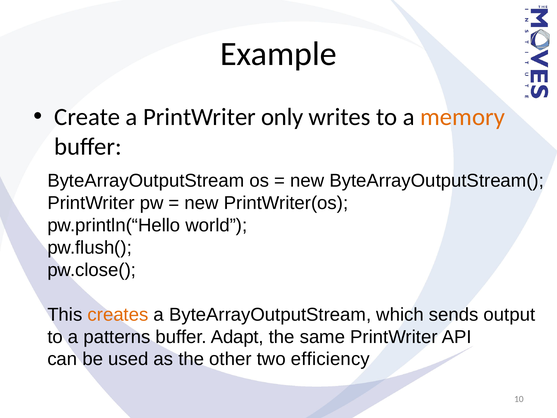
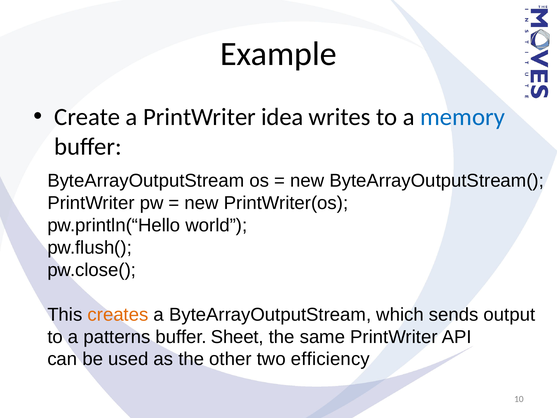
only: only -> idea (282, 117)
memory colour: orange -> blue (463, 117)
Adapt: Adapt -> Sheet (237, 337)
